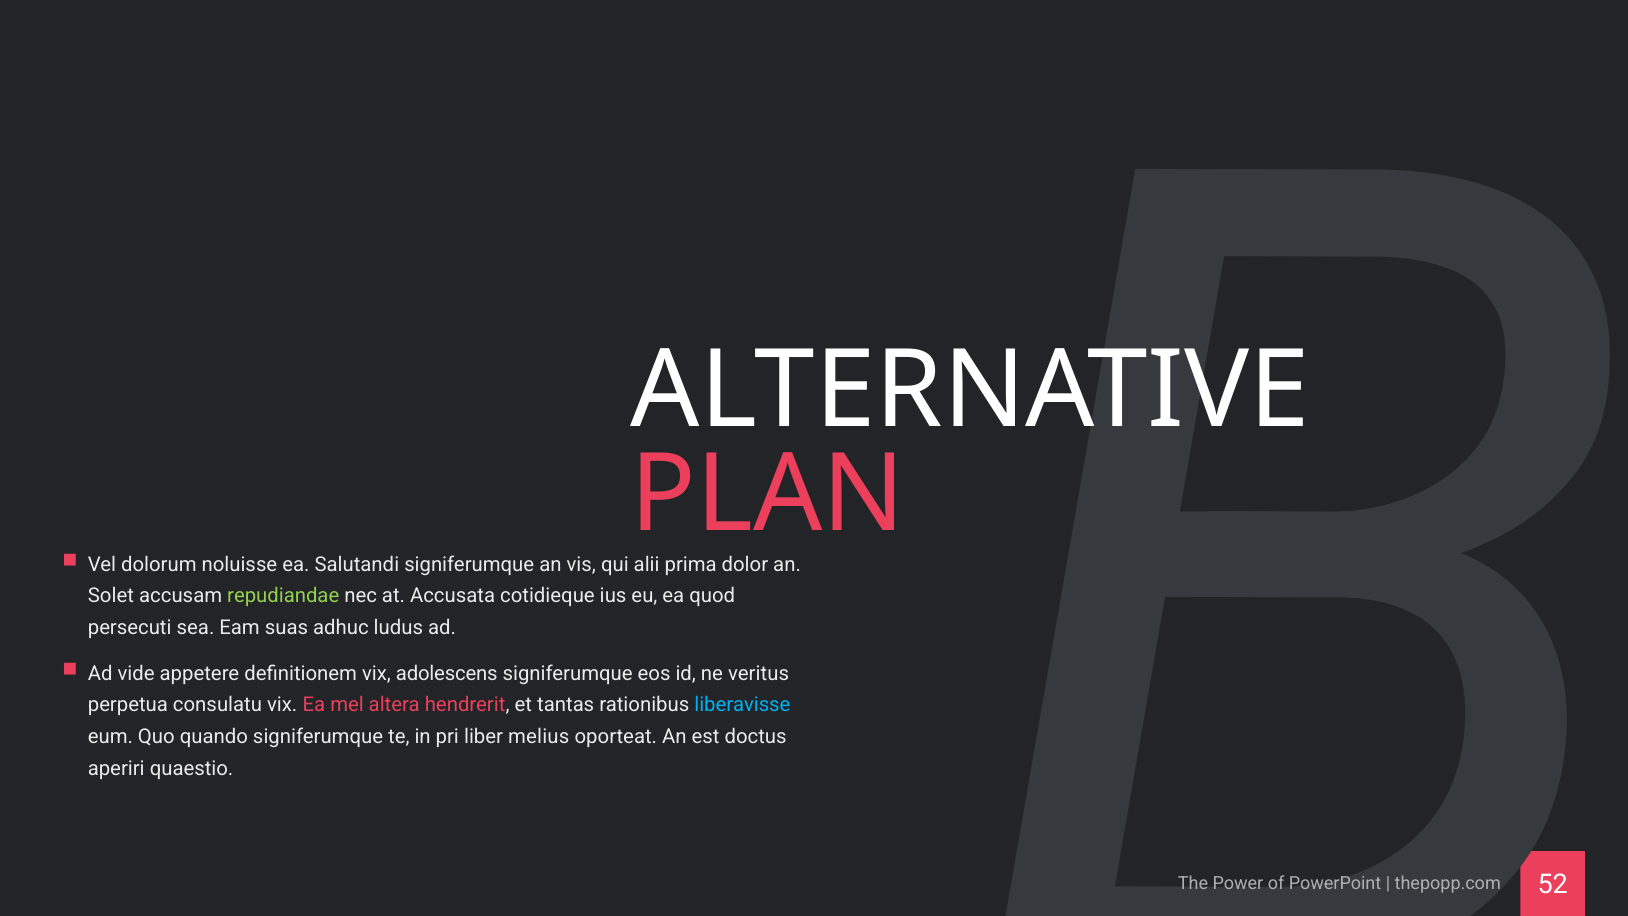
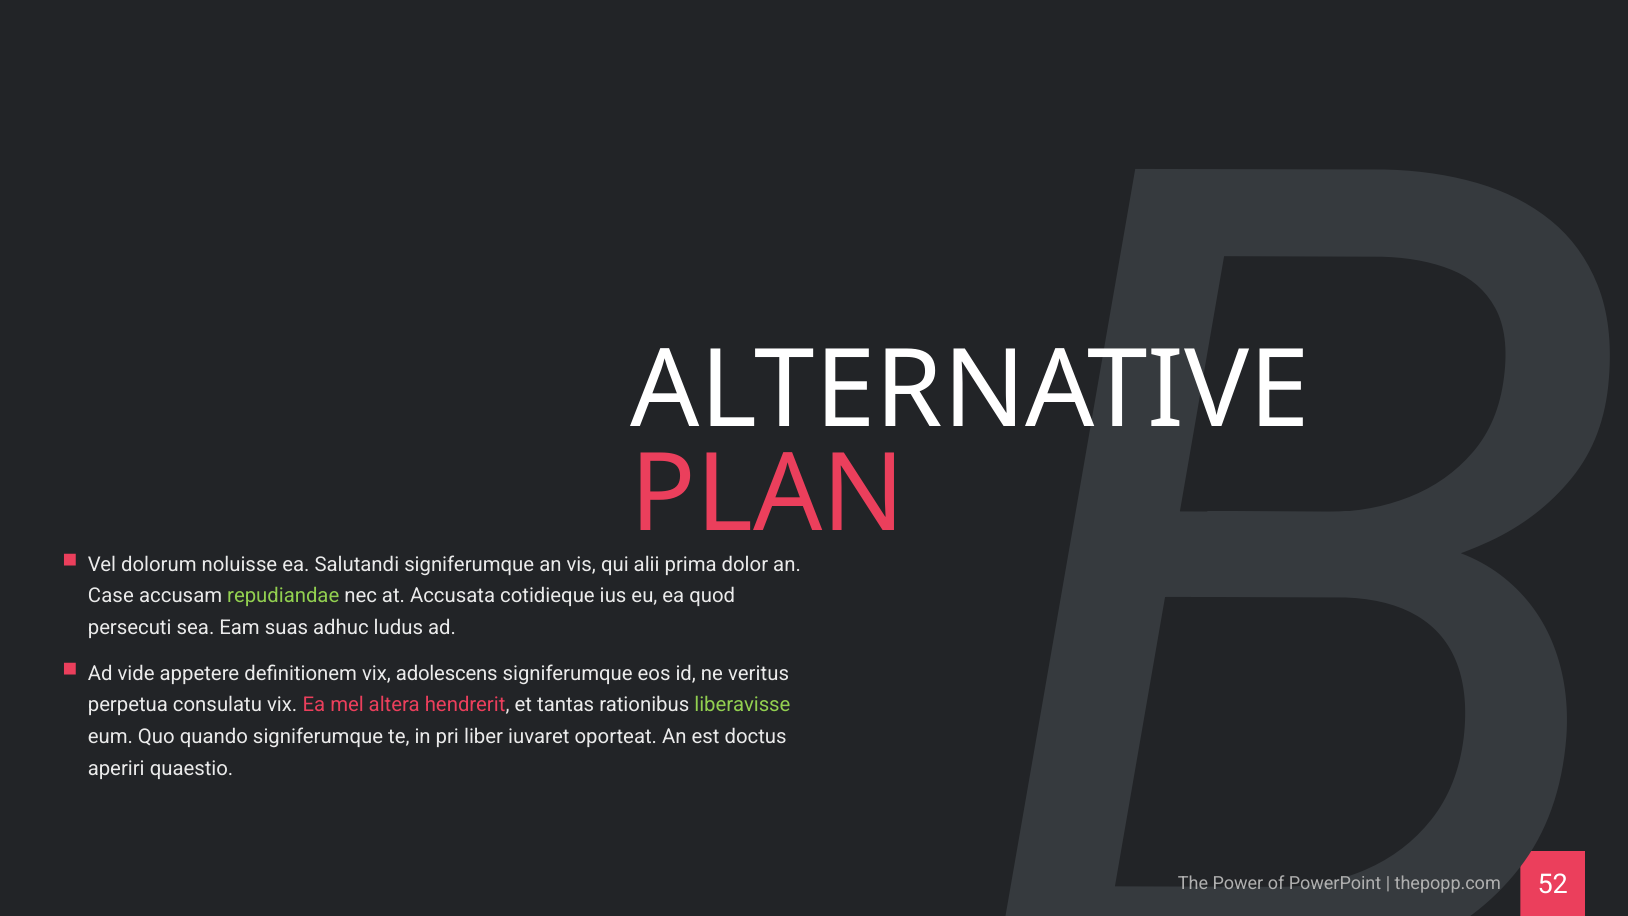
Solet: Solet -> Case (111, 596)
liberavisse colour: light blue -> light green (742, 705)
melius: melius -> iuvaret (539, 736)
